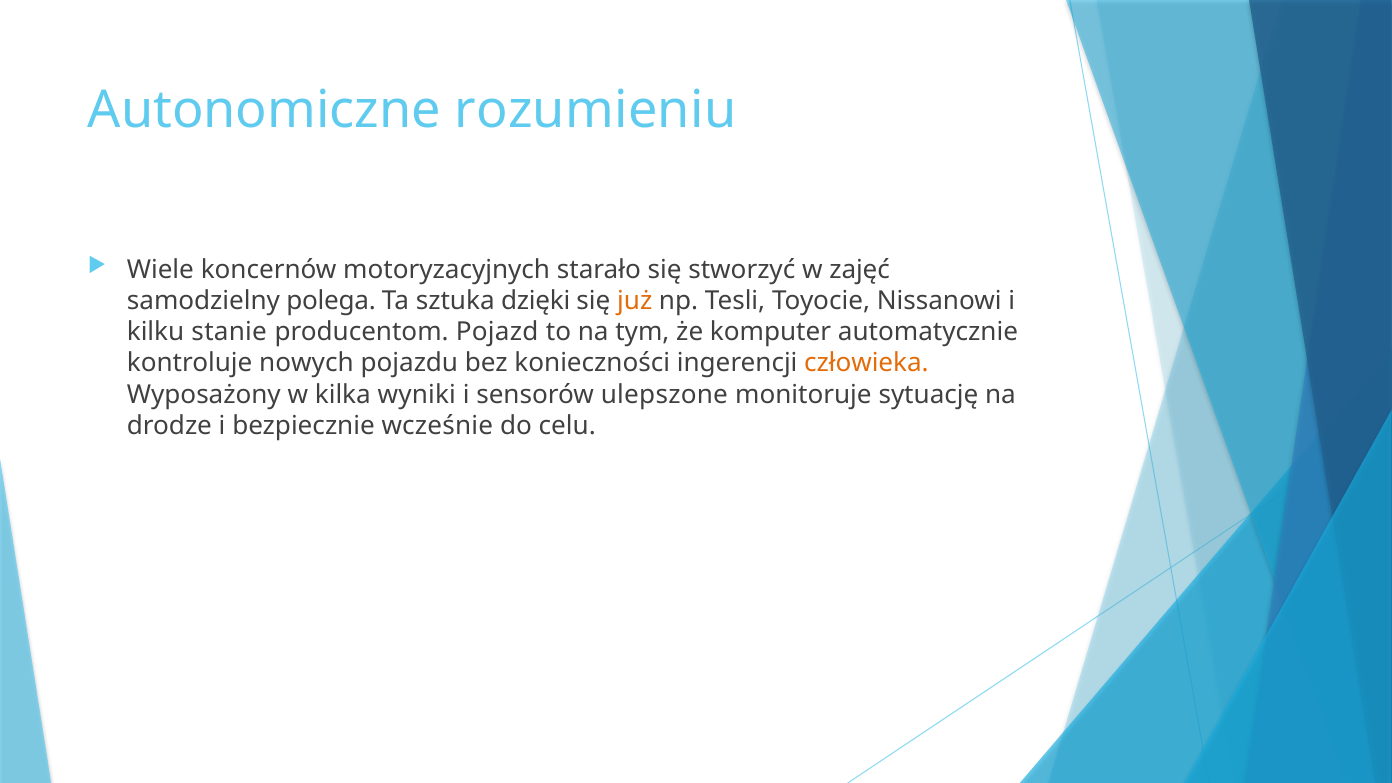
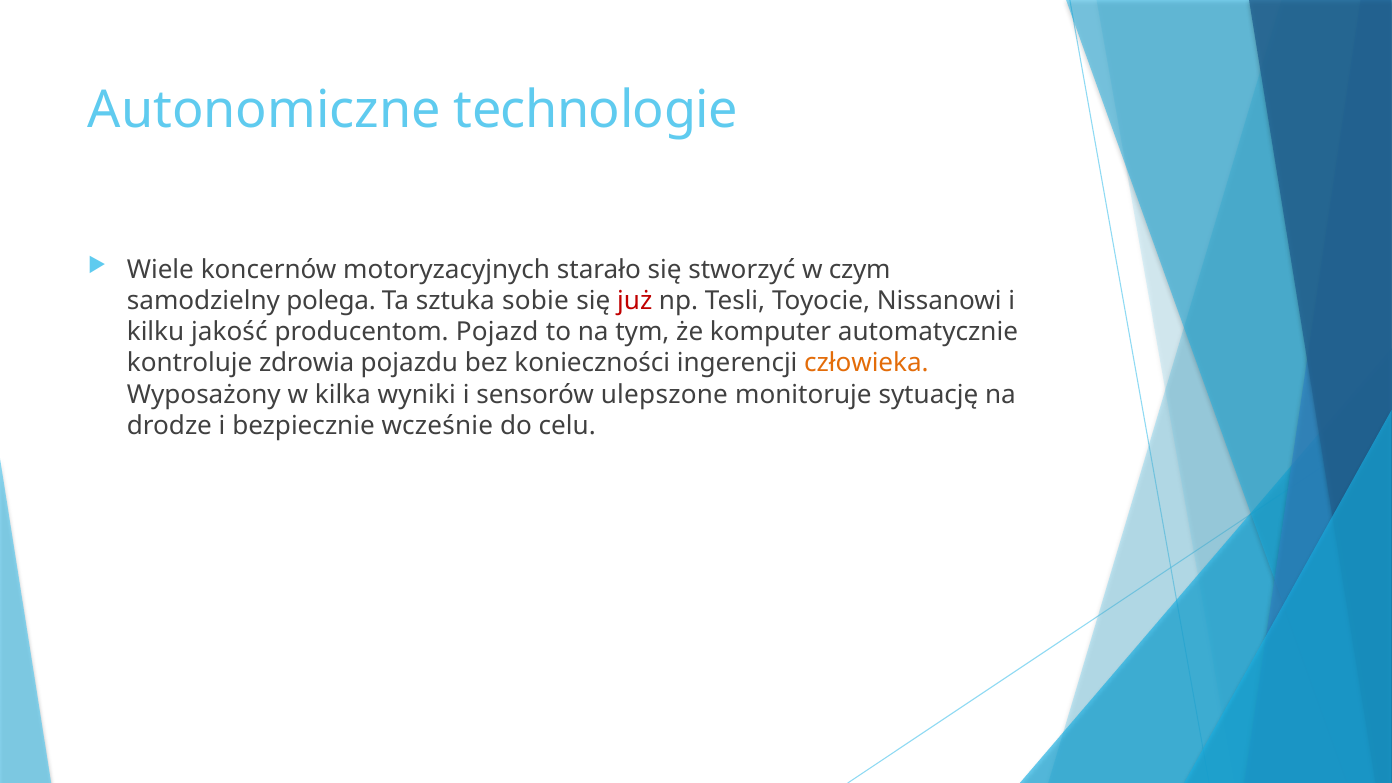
rozumieniu: rozumieniu -> technologie (596, 110)
zajęć: zajęć -> czym (860, 269)
dzięki: dzięki -> sobie (535, 301)
już colour: orange -> red (635, 301)
stanie: stanie -> jakość (229, 332)
nowych: nowych -> zdrowia (307, 363)
